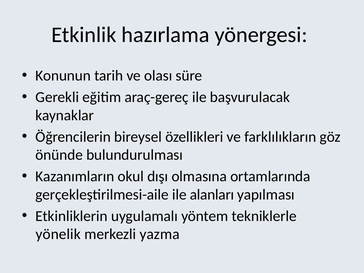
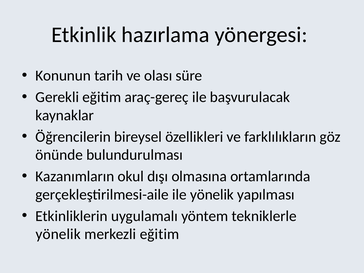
ile alanları: alanları -> yönelik (212, 195)
merkezli yazma: yazma -> eğitim (160, 234)
